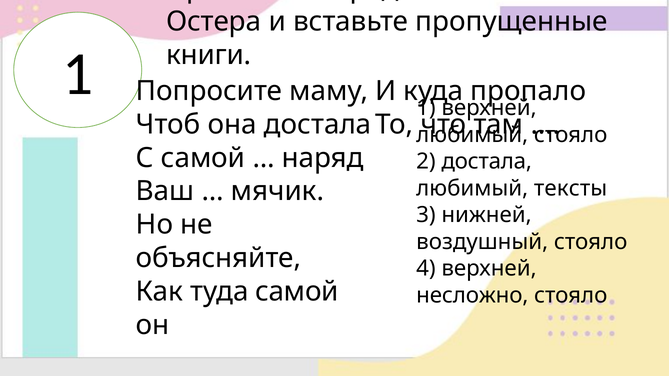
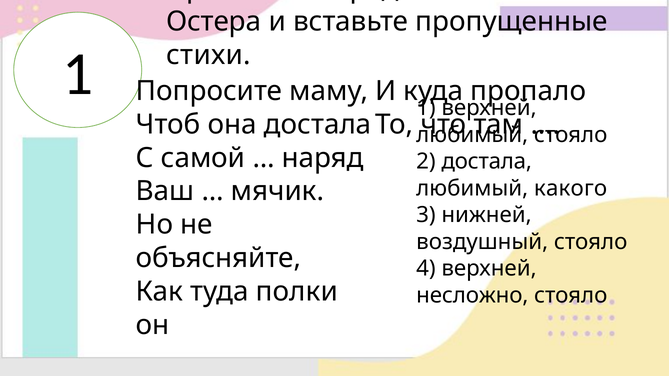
книги: книги -> стихи (209, 55)
тексты: тексты -> какого (571, 188)
туда самой: самой -> полки (297, 292)
